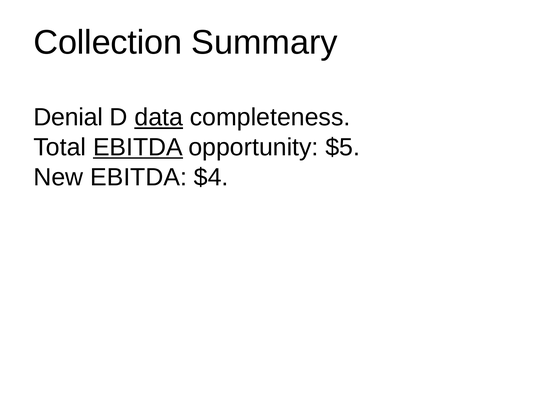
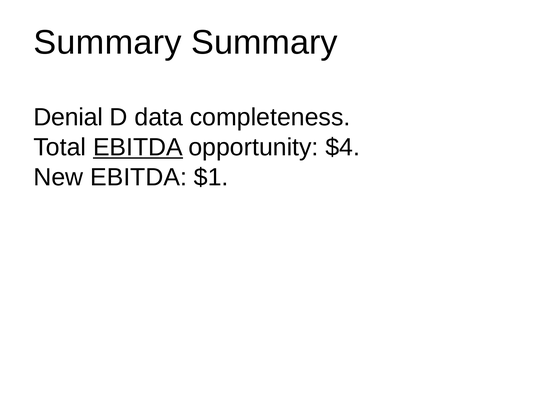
Collection: Collection -> Summary (108, 43)
data underline: present -> none (159, 117)
$5: $5 -> $4 (343, 147)
$4: $4 -> $1 (211, 177)
